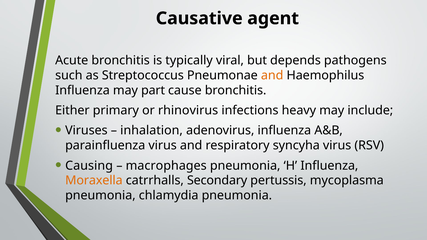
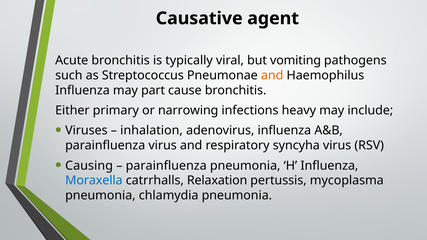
depends: depends -> vomiting (296, 60)
rhinovirus: rhinovirus -> narrowing (188, 111)
macrophages: macrophages -> parainfluenza (166, 166)
Moraxella colour: orange -> blue (94, 181)
Secondary: Secondary -> Relaxation (217, 181)
